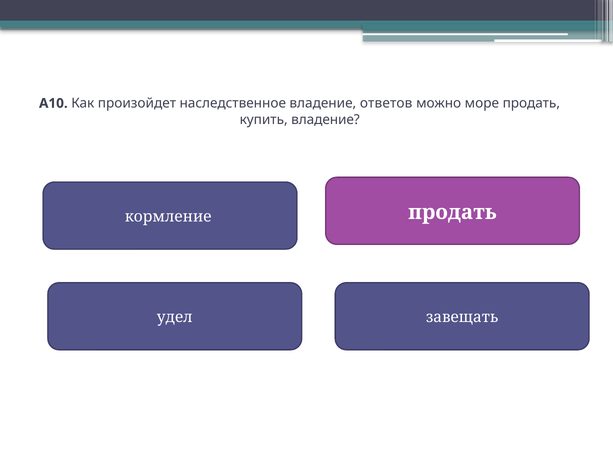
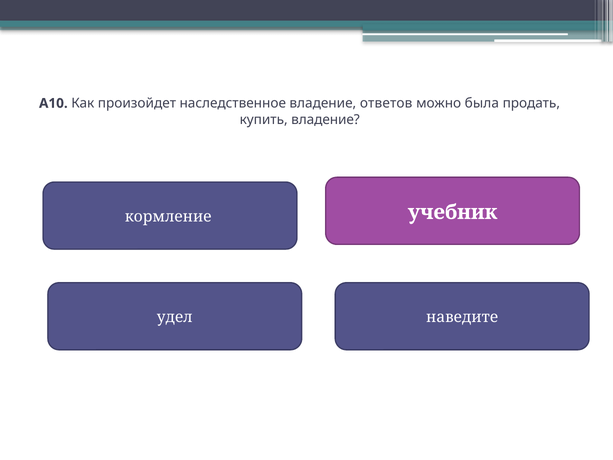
море: море -> была (482, 103)
кормление продать: продать -> учебник (453, 212)
завещать: завещать -> наведите (462, 317)
